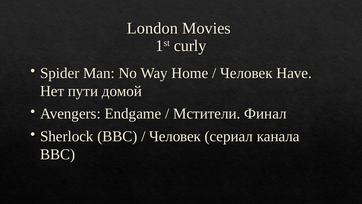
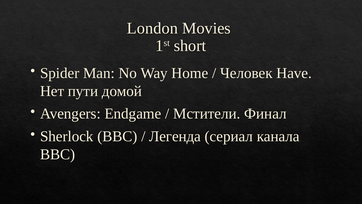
curly: curly -> short (190, 46)
Человек: Человек -> Легенда (175, 136)
